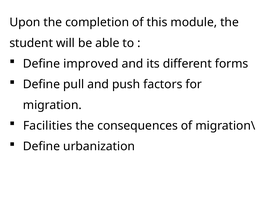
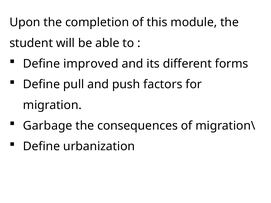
Facilities: Facilities -> Garbage (48, 126)
